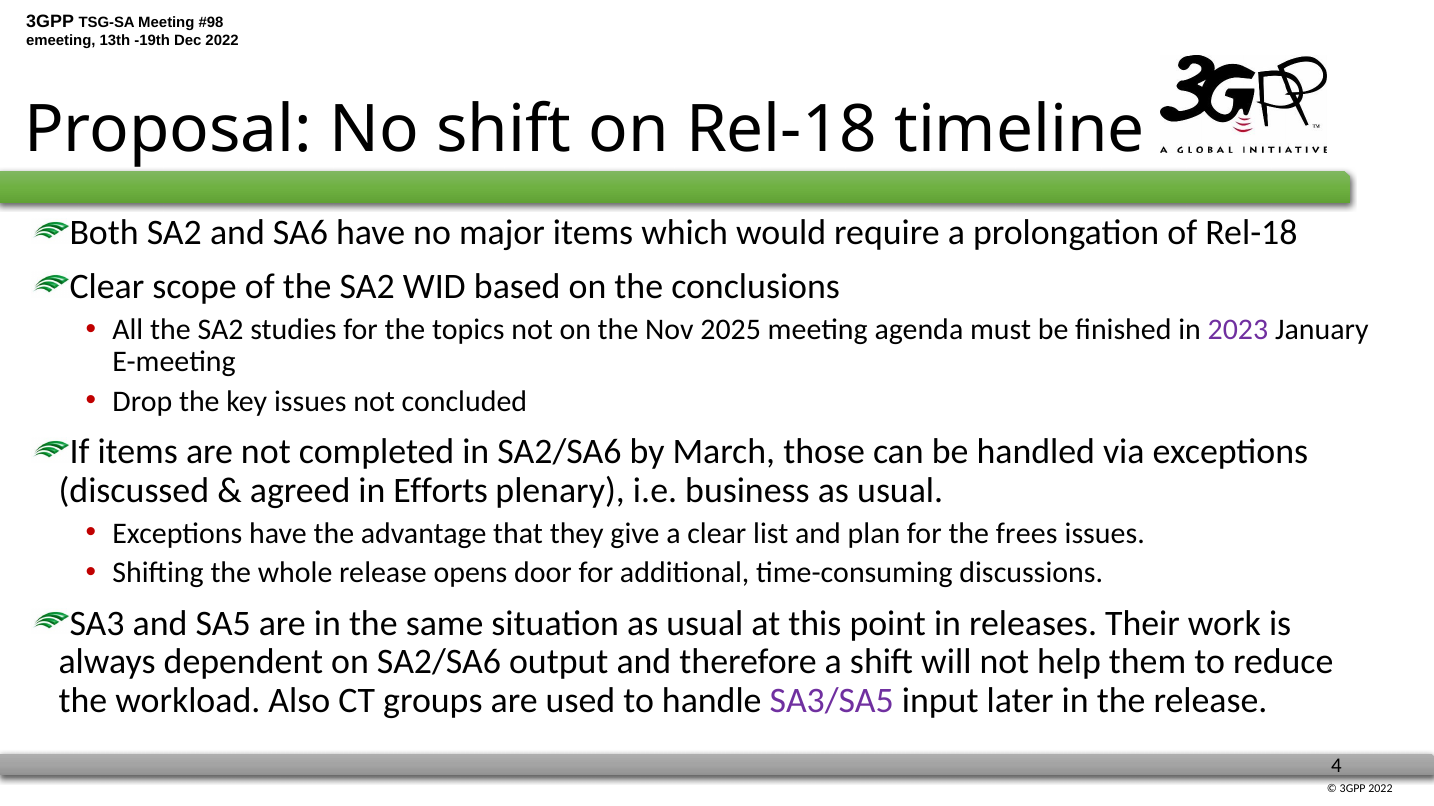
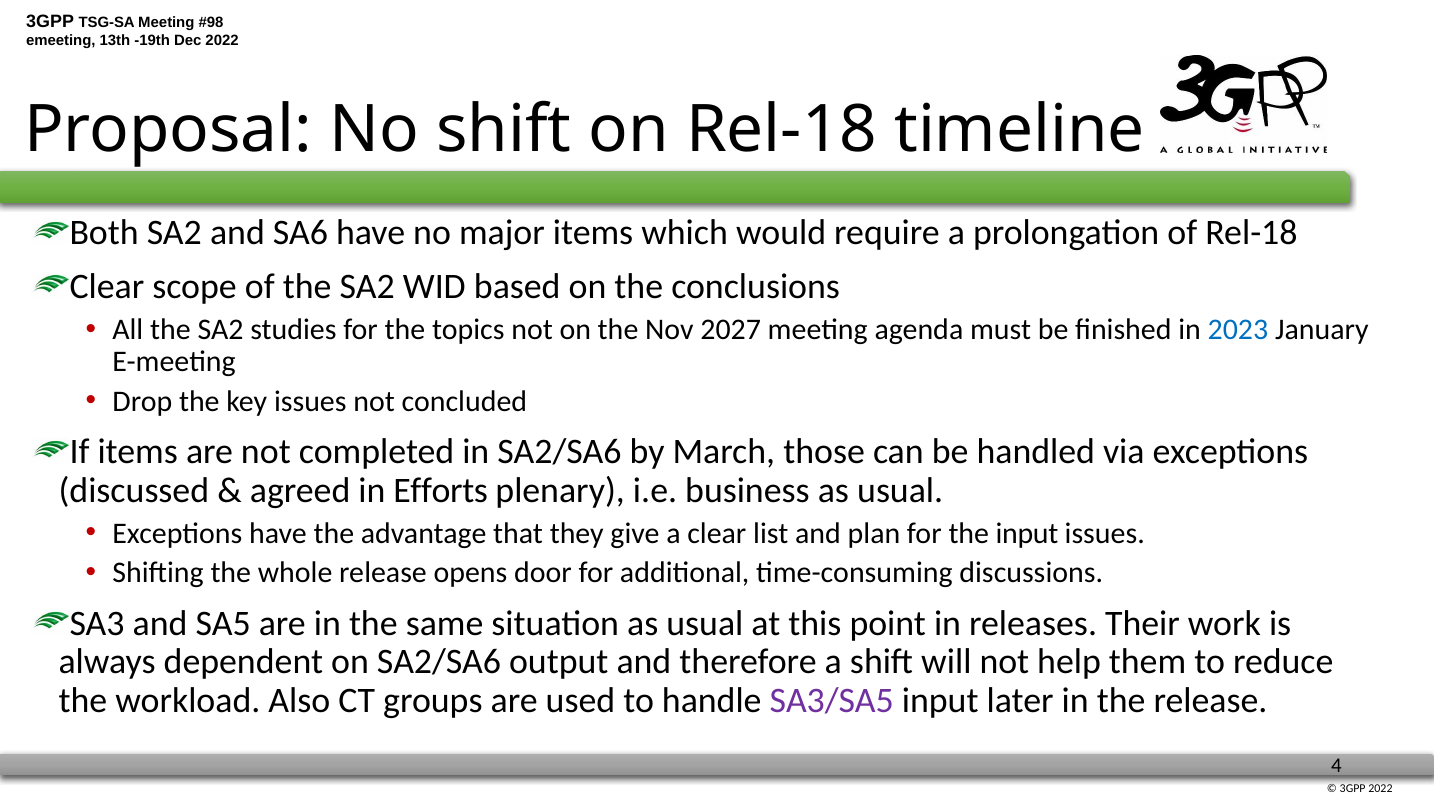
2025: 2025 -> 2027 (731, 330)
2023 colour: purple -> blue (1238, 330)
the frees: frees -> input (1027, 534)
